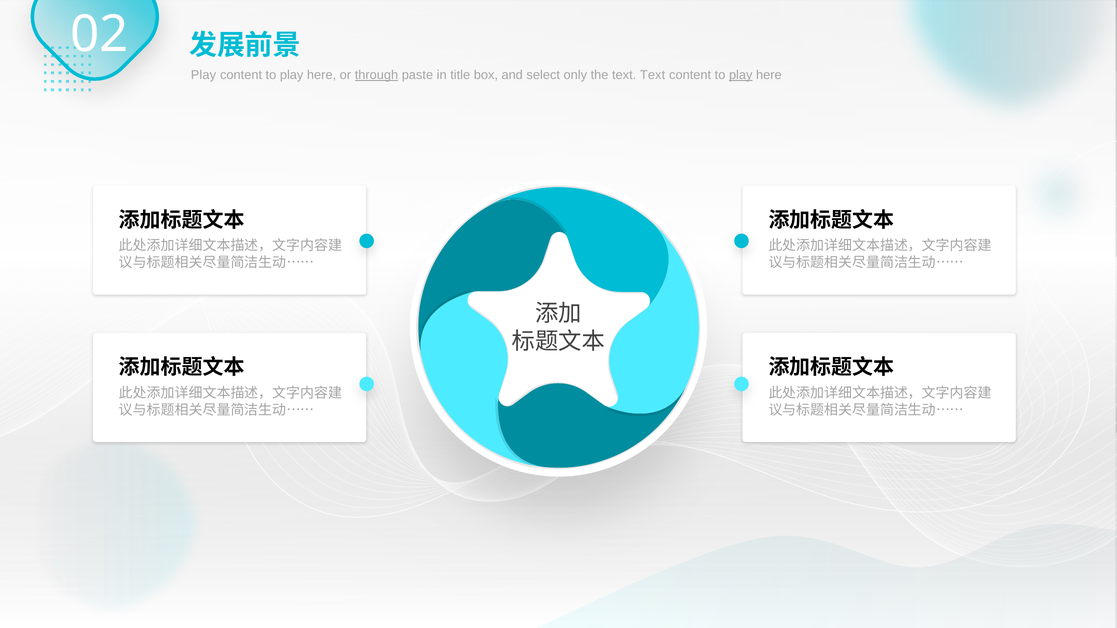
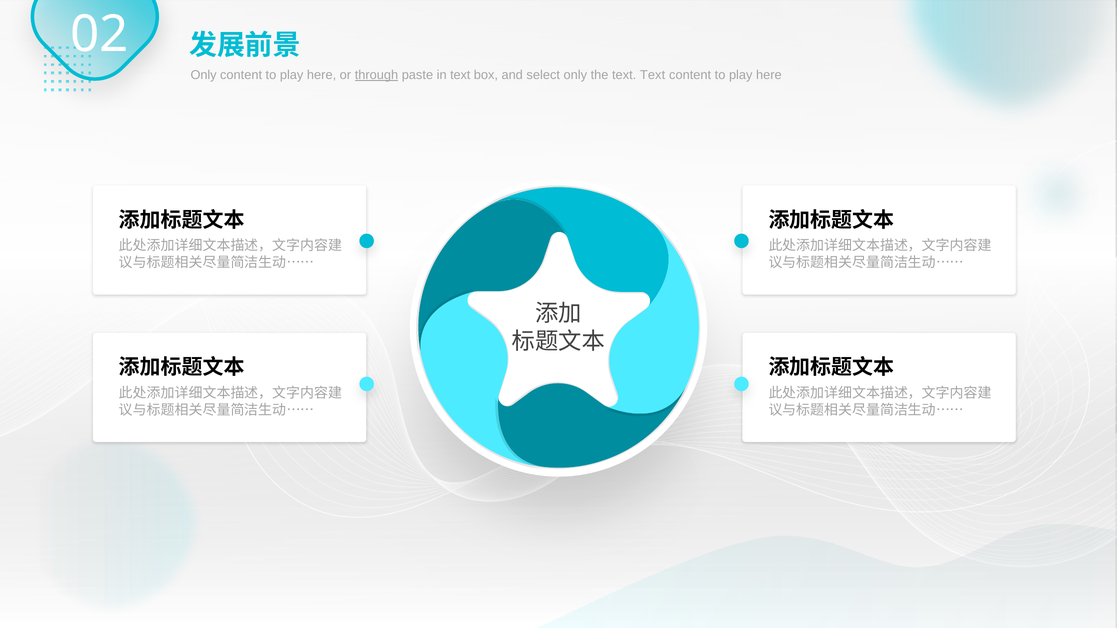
Play: Play -> Only (204, 75)
in title: title -> text (460, 75)
play underline: present -> none (741, 75)
